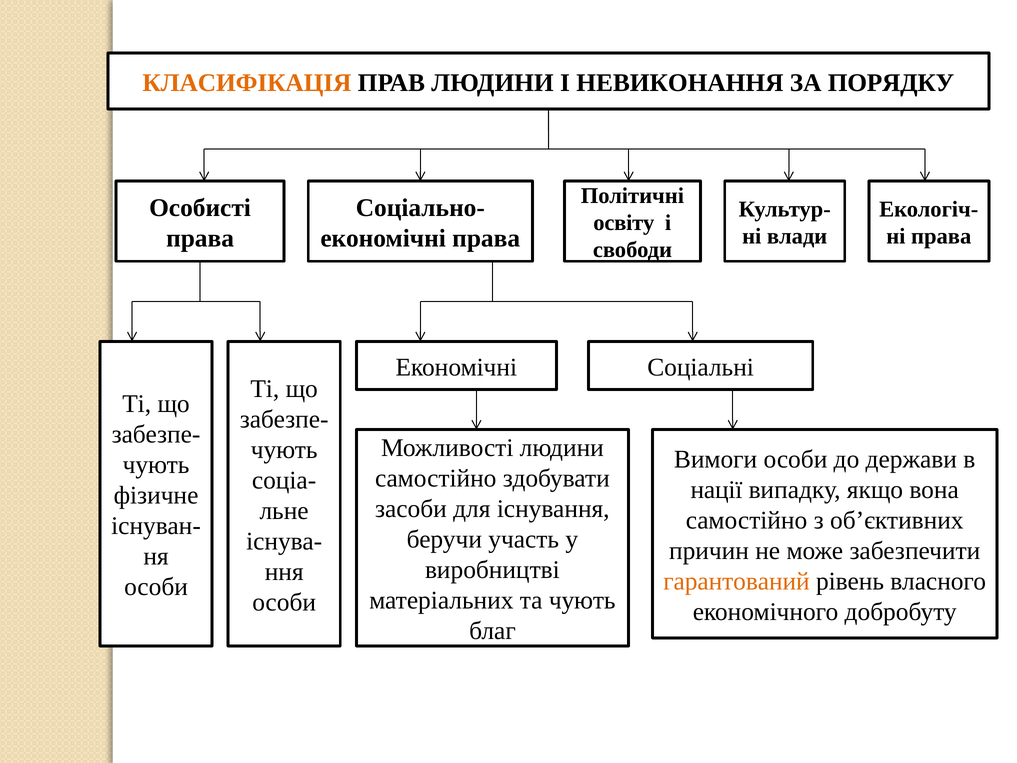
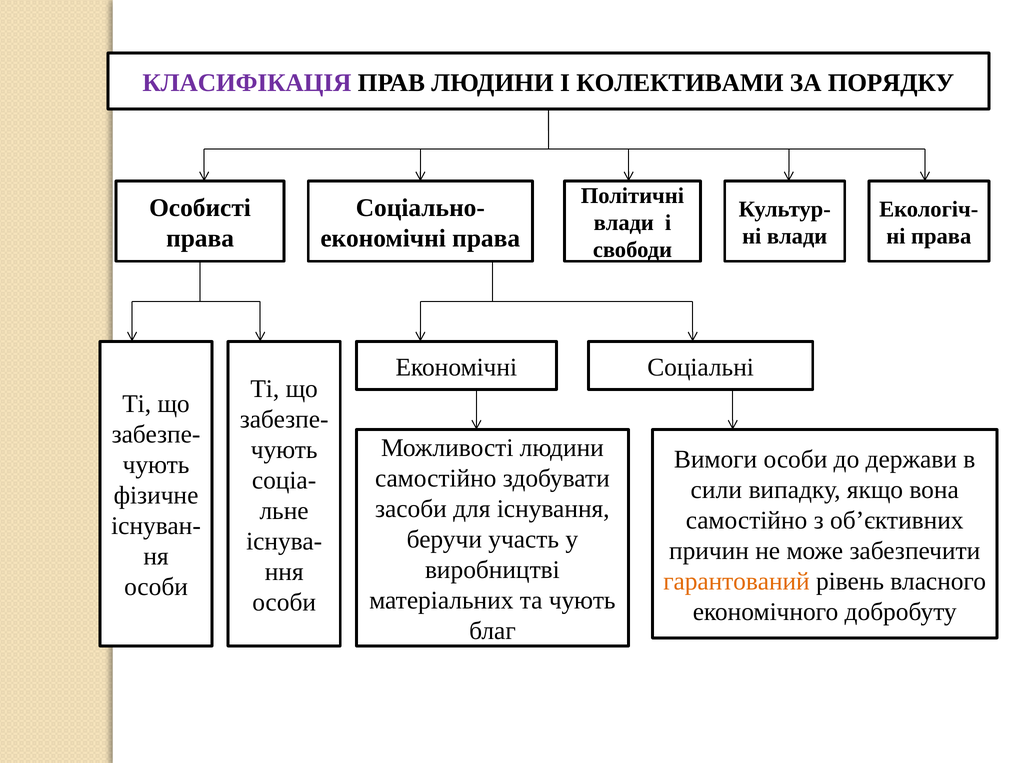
КЛАСИФІКАЦІЯ colour: orange -> purple (247, 83)
НЕВИКОНАННЯ: НЕВИКОНАННЯ -> КОЛЕКТИВАМИ (680, 83)
освіту: освіту -> влади (624, 223)
нації: нації -> сили (716, 490)
